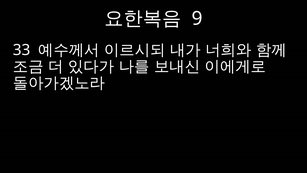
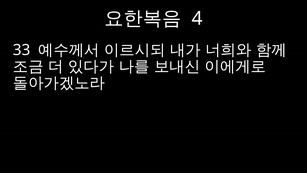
9: 9 -> 4 (197, 18)
